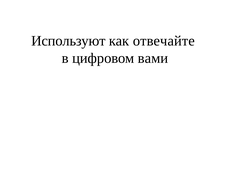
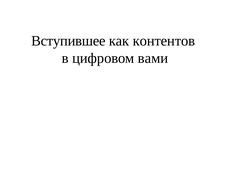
Используют: Используют -> Вступившее (68, 41)
отвечайте: отвечайте -> контентов (164, 41)
